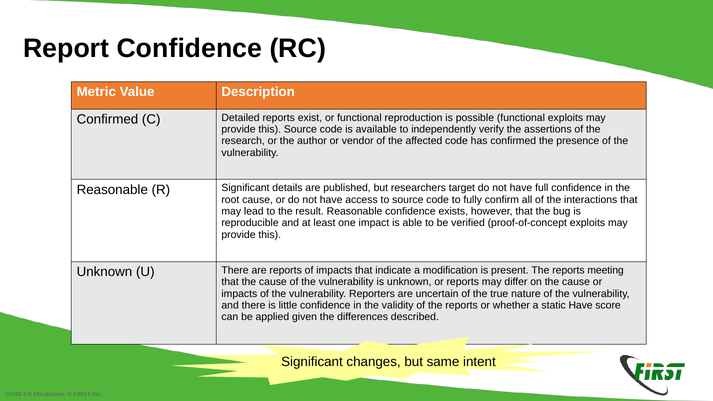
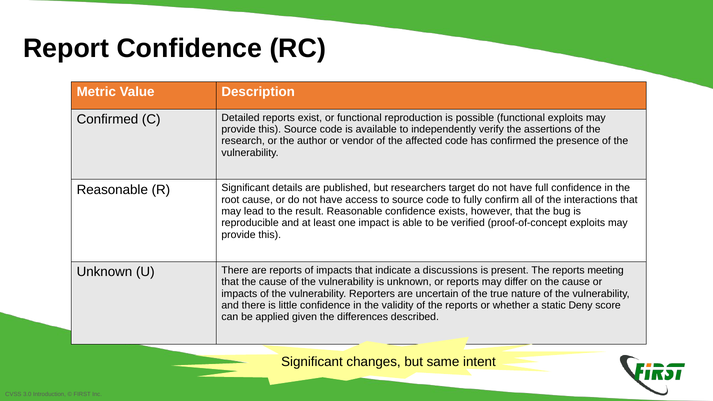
modification: modification -> discussions (450, 270)
static Have: Have -> Deny (581, 305)
